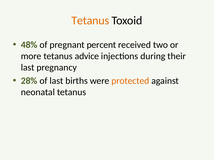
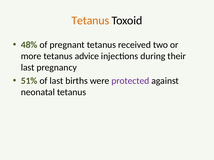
pregnant percent: percent -> tetanus (101, 45)
28%: 28% -> 51% (29, 81)
protected colour: orange -> purple (130, 81)
